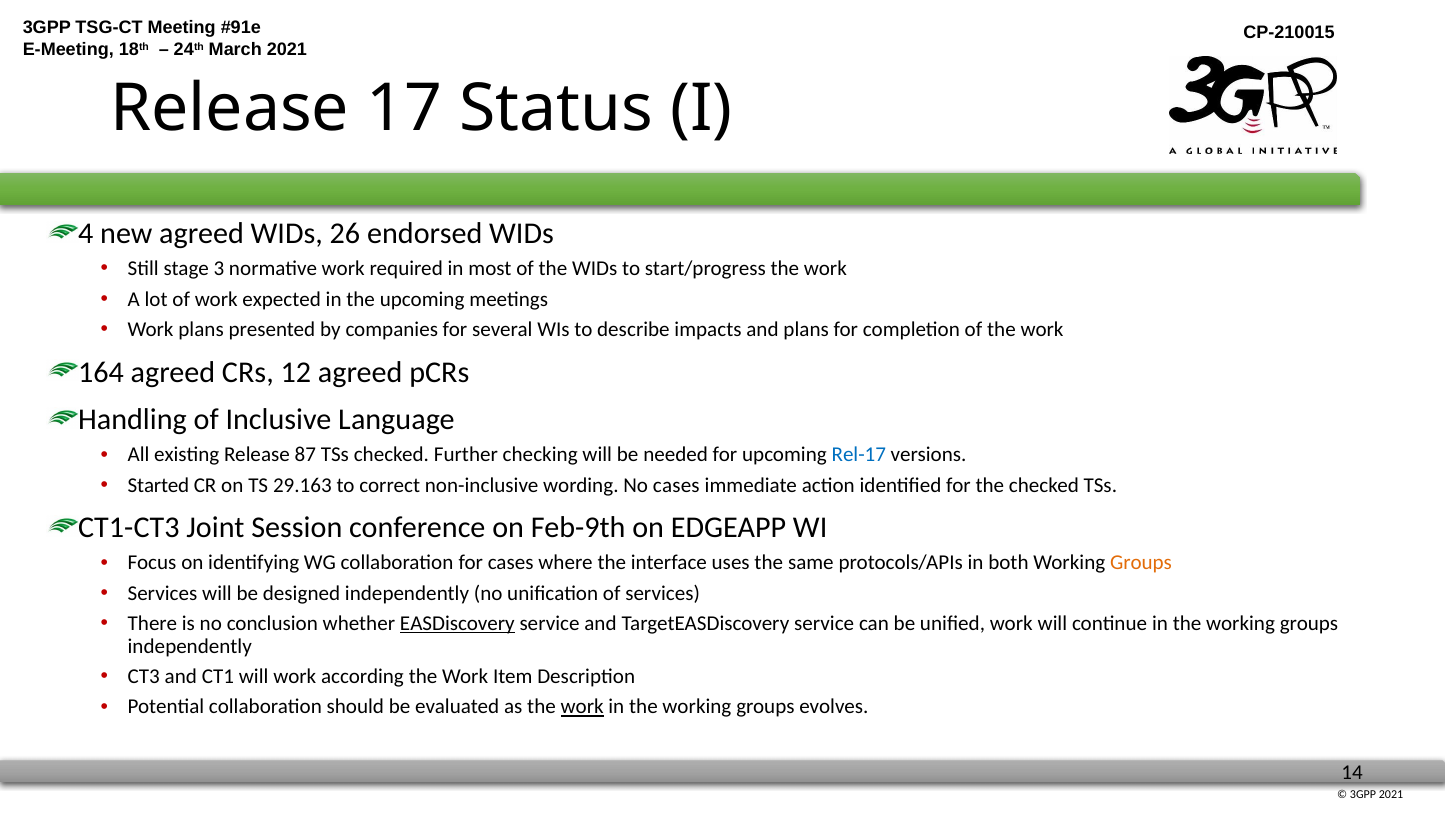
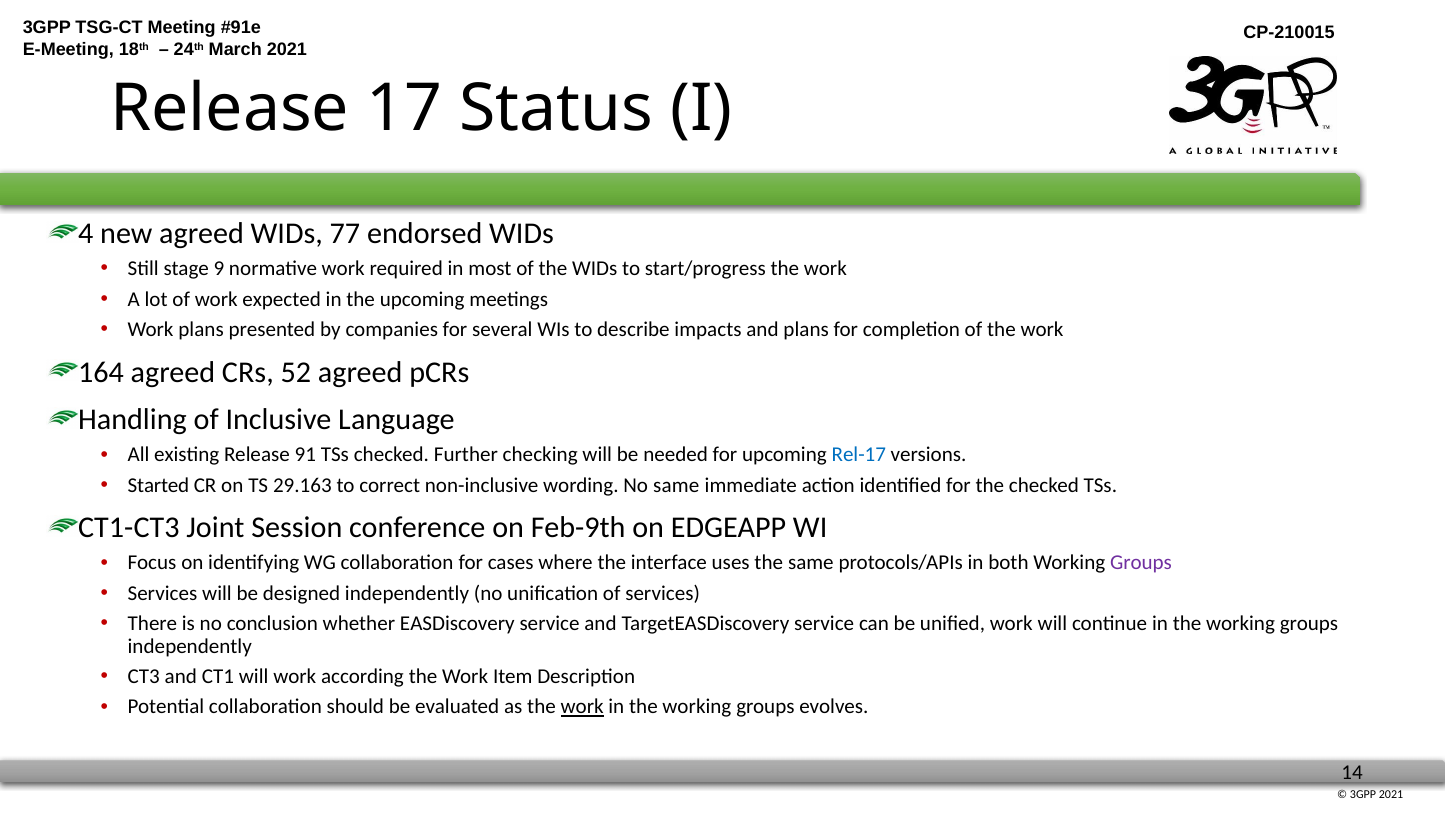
26: 26 -> 77 (345, 234)
3: 3 -> 9 (219, 269)
12: 12 -> 52 (296, 372)
87: 87 -> 91 (305, 455)
No cases: cases -> same (676, 485)
Groups colour: orange -> purple (1141, 563)
EASDiscovery underline: present -> none (457, 623)
